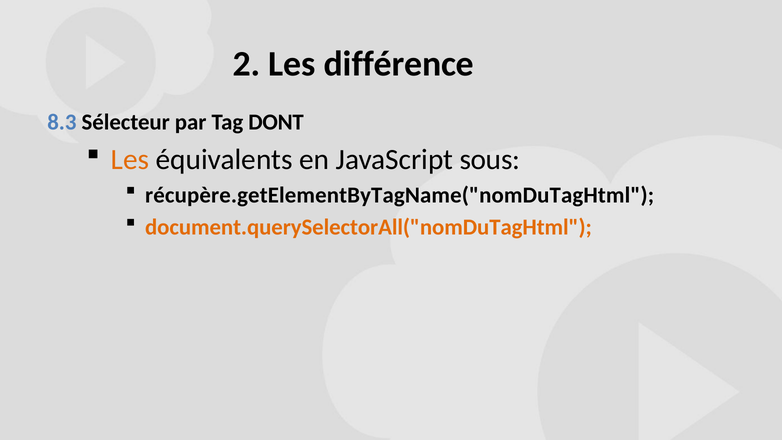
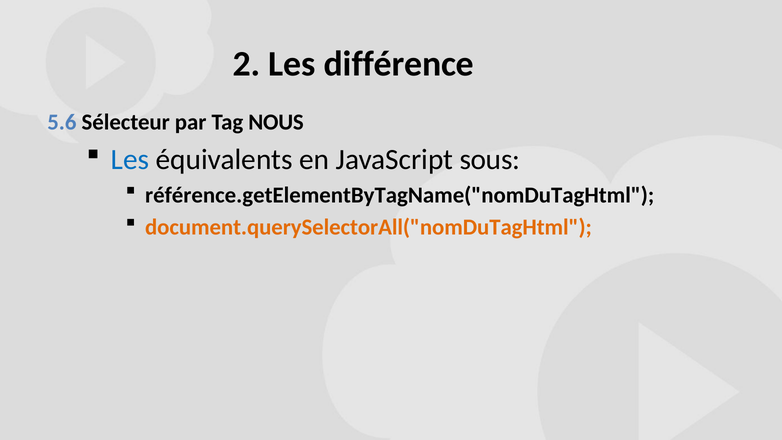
8.3: 8.3 -> 5.6 (62, 122)
DONT: DONT -> NOUS (276, 122)
Les colour: orange -> blue (130, 160)
récupère.getElementByTagName("nomDuTagHtml: récupère.getElementByTagName("nomDuTagHtml -> référence.getElementByTagName("nomDuTagHtml (400, 195)
